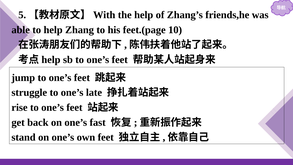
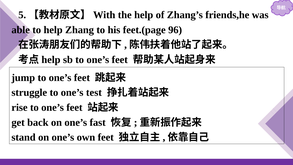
10: 10 -> 96 (175, 30)
late: late -> test (94, 92)
